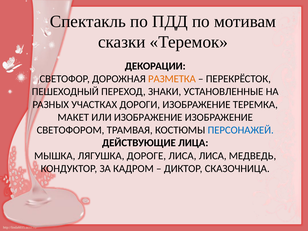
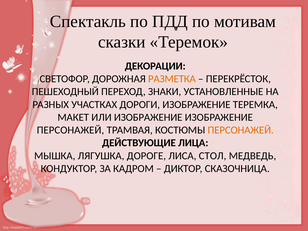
СВЕТОФОРОМ: СВЕТОФОРОМ -> ПЕРСОНАЖЕЙ (70, 130)
ПЕРСОНАЖЕЙ colour: blue -> orange (241, 130)
ЛИСА ЛИСА: ЛИСА -> СТОЛ (213, 156)
